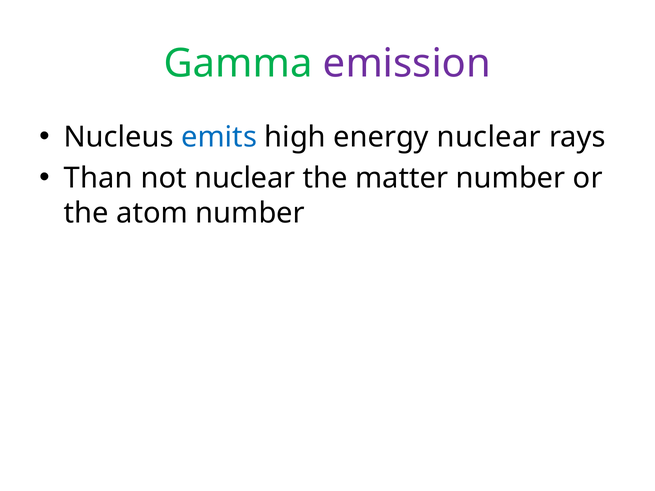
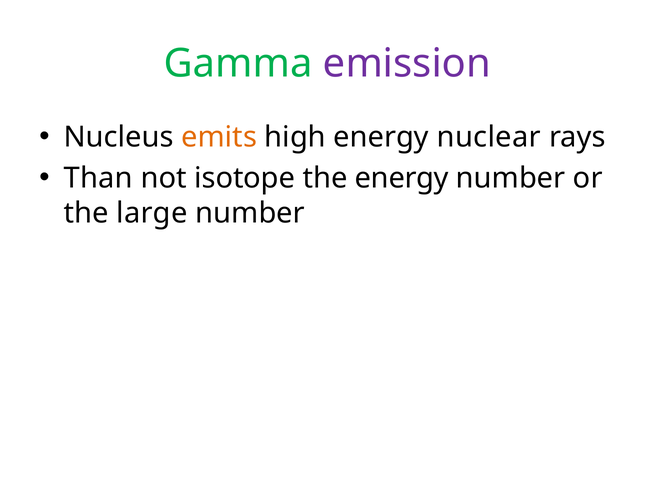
emits colour: blue -> orange (219, 137)
not nuclear: nuclear -> isotope (245, 178)
the matter: matter -> energy (402, 178)
atom: atom -> large (152, 213)
